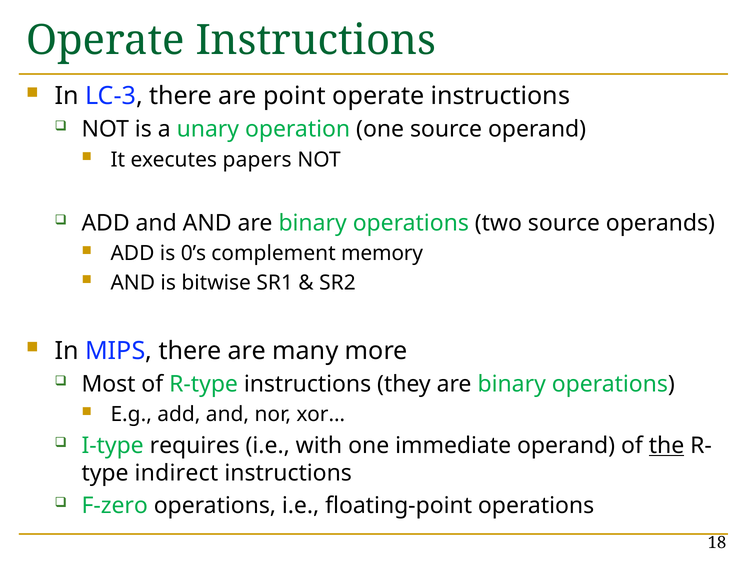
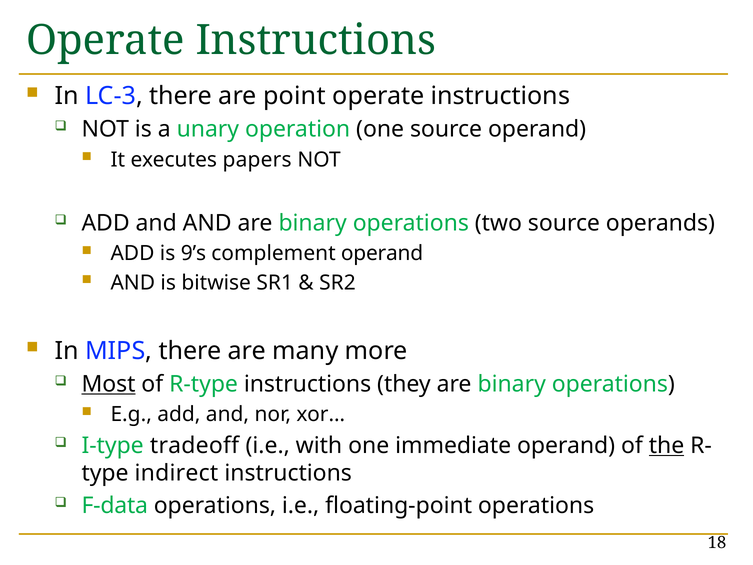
0’s: 0’s -> 9’s (193, 253)
complement memory: memory -> operand (382, 253)
Most underline: none -> present (109, 384)
requires: requires -> tradeoff (195, 445)
F-zero: F-zero -> F-data (115, 505)
